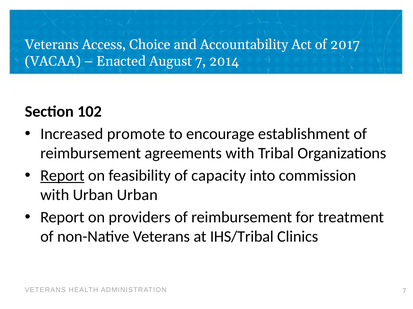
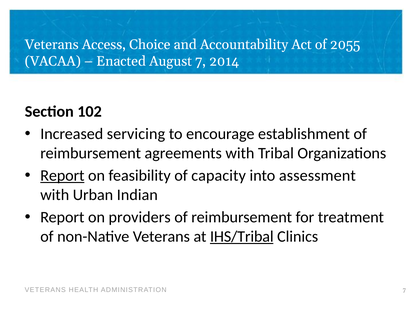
2017: 2017 -> 2055 (345, 45)
promote: promote -> servicing (136, 134)
commission: commission -> assessment (317, 176)
Urban Urban: Urban -> Indian (137, 195)
IHS/Tribal underline: none -> present (242, 237)
